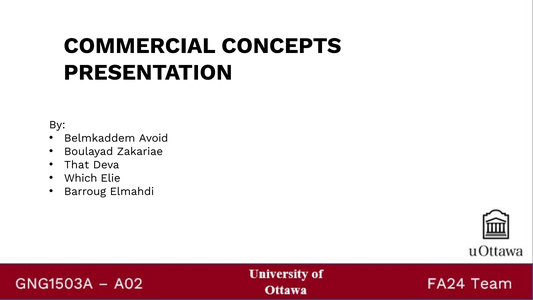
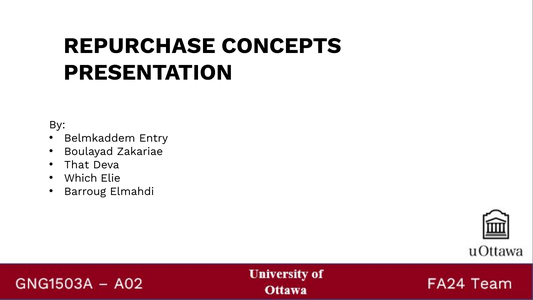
COMMERCIAL: COMMERCIAL -> REPURCHASE (139, 46)
Avoid: Avoid -> Entry (154, 138)
